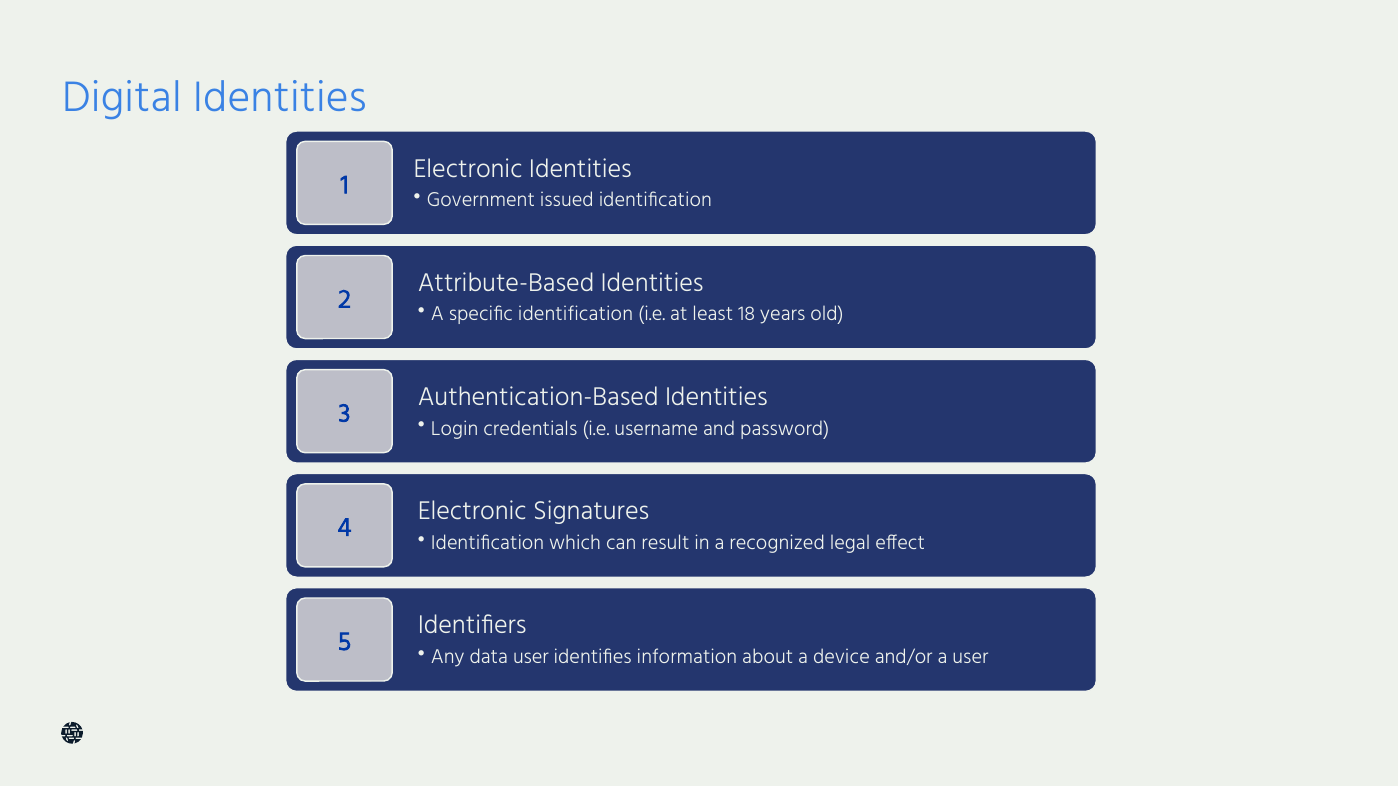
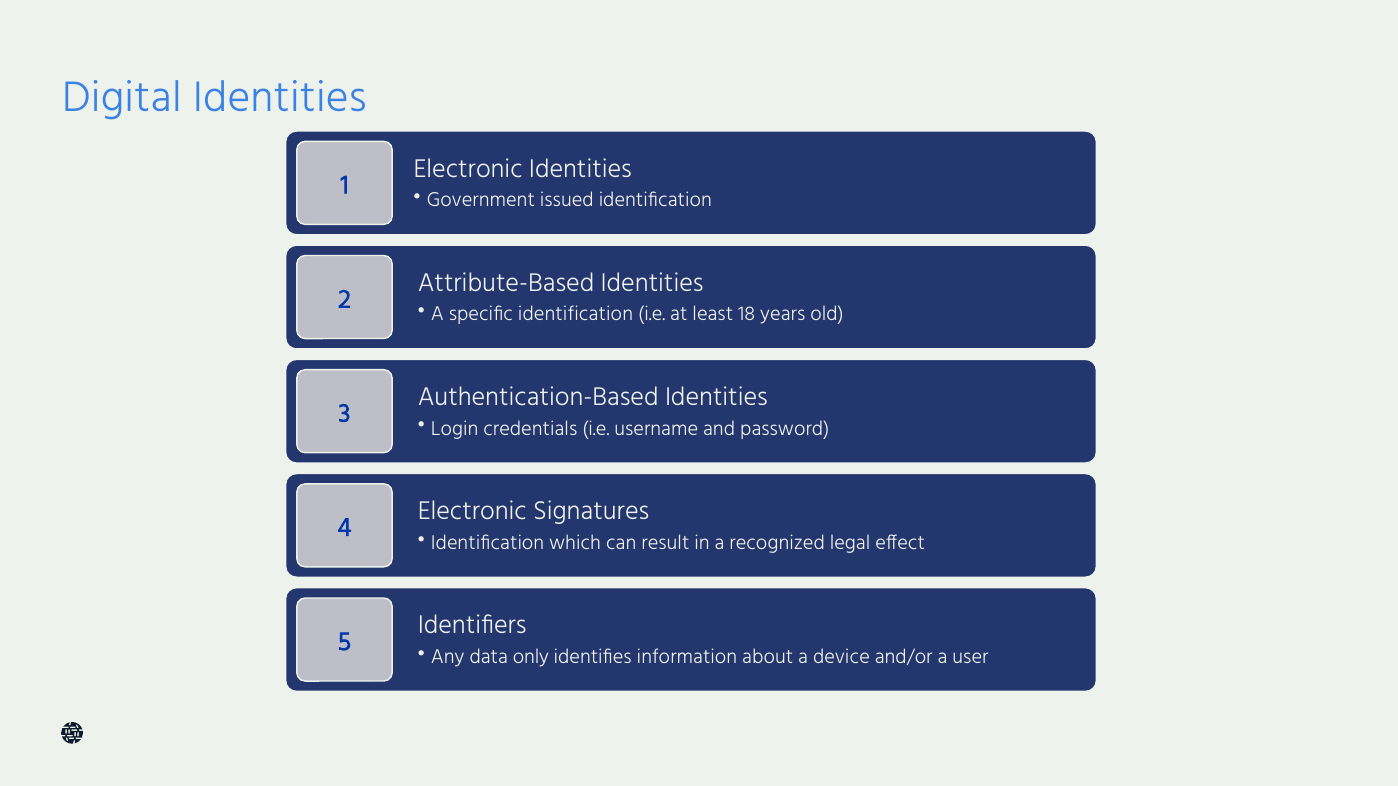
data user: user -> only (531, 657)
